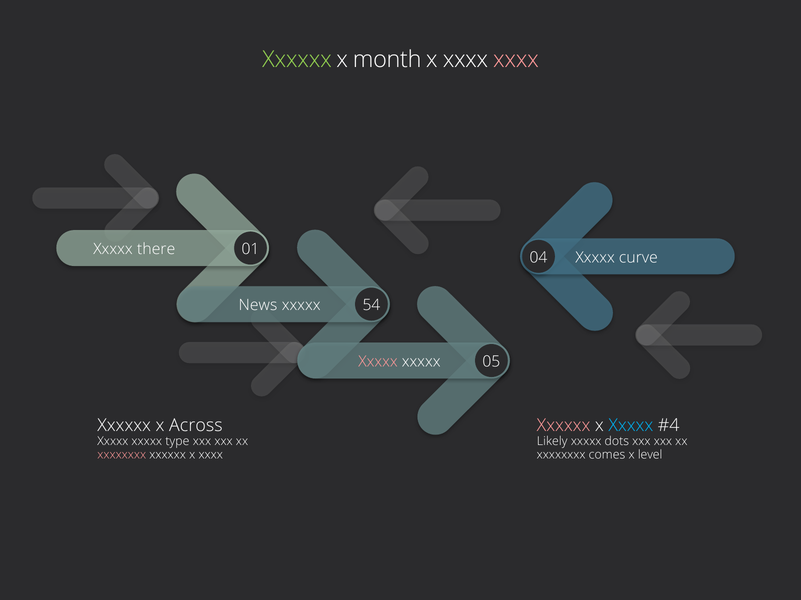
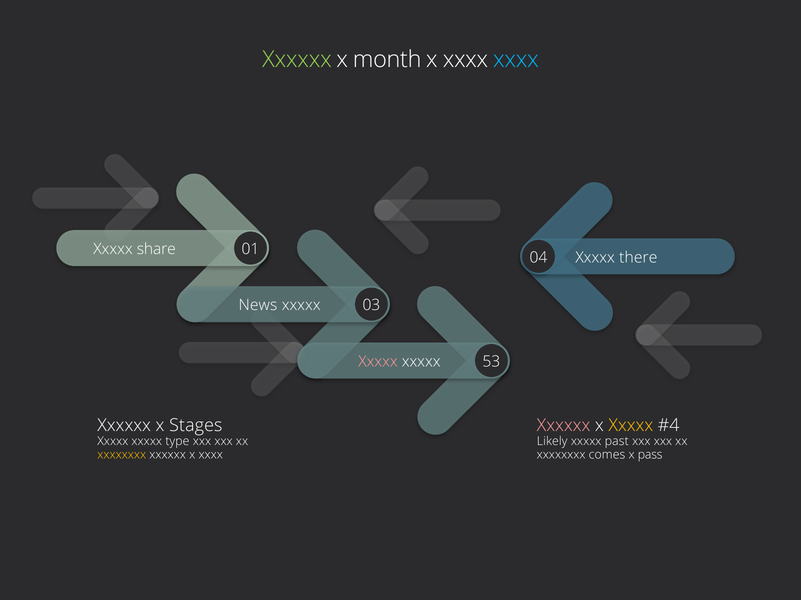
xxxx colour: pink -> light blue (516, 60)
there: there -> share (156, 249)
curve: curve -> there (638, 258)
54: 54 -> 03 (371, 306)
05: 05 -> 53 (491, 362)
Across: Across -> Stages (196, 426)
Xxxxx colour: light blue -> yellow (631, 426)
dots: dots -> past (617, 442)
xxxxxxxx colour: pink -> yellow (122, 455)
level: level -> pass (650, 455)
